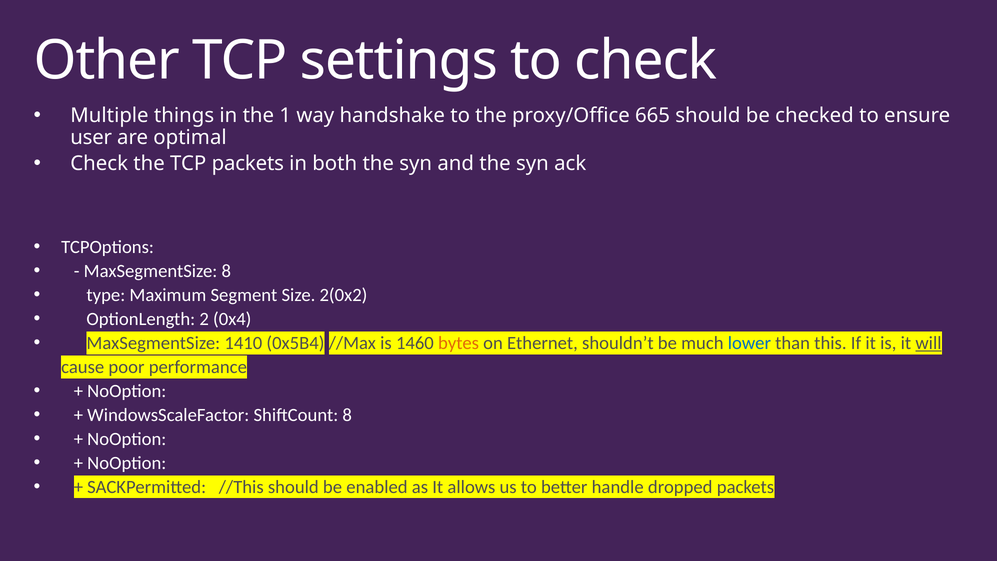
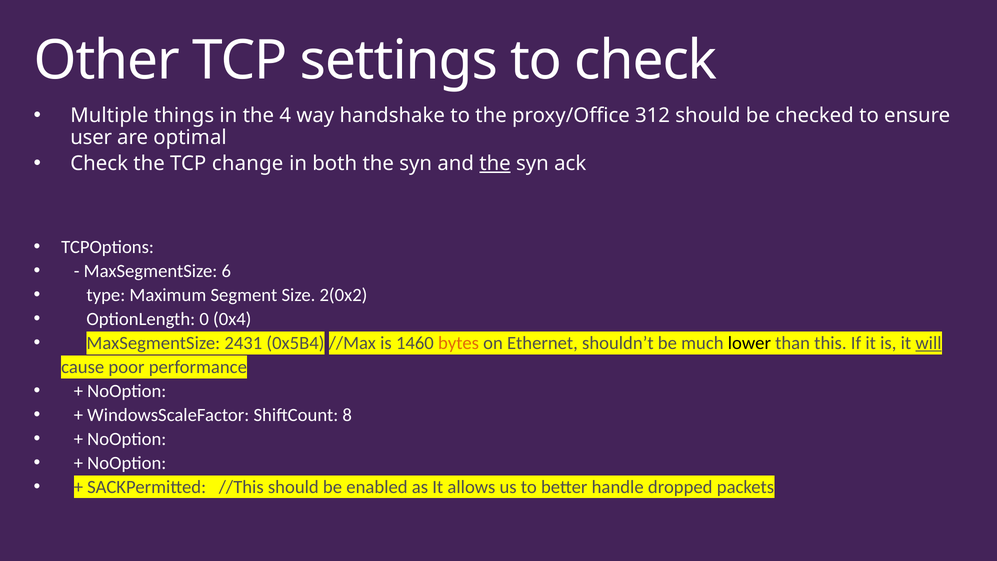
1: 1 -> 4 (285, 115)
665: 665 -> 312 (653, 115)
TCP packets: packets -> change (248, 163)
the underline: none -> present (495, 163)
MaxSegmentSize 8: 8 -> 6 (226, 271)
2: 2 -> 0 (204, 319)
1410: 1410 -> 2431 (243, 343)
lower colour: blue -> black (749, 343)
